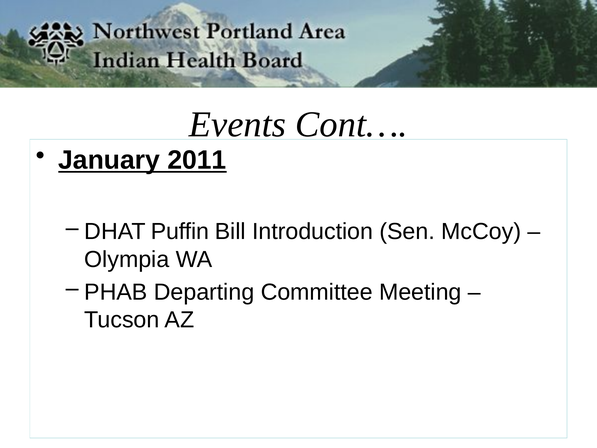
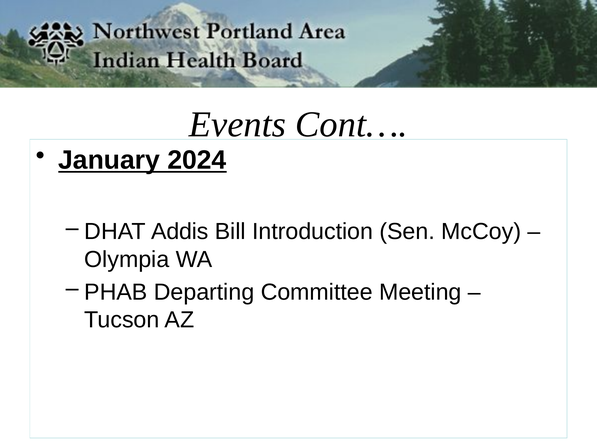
2011: 2011 -> 2024 (197, 160)
Puffin: Puffin -> Addis (180, 232)
